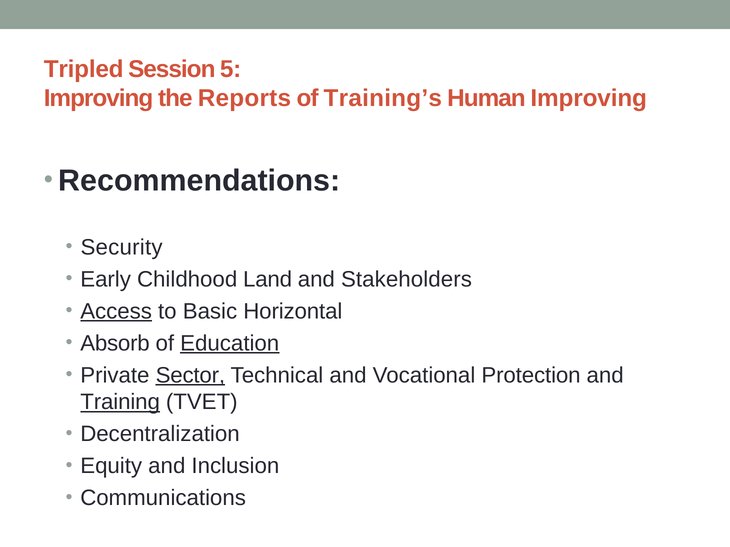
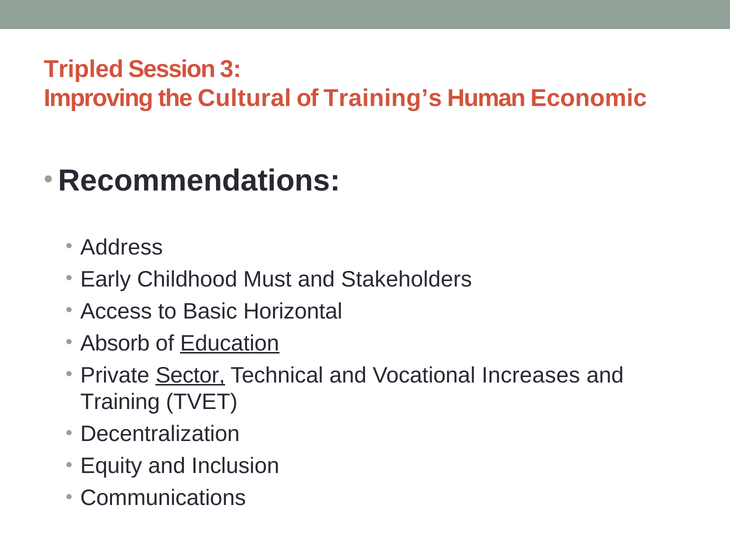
5: 5 -> 3 (231, 69)
Reports: Reports -> Cultural (244, 98)
Human Improving: Improving -> Economic (589, 98)
Security: Security -> Address (122, 248)
Land: Land -> Must (267, 280)
Access underline: present -> none (116, 312)
Protection: Protection -> Increases (531, 376)
Training underline: present -> none (120, 402)
